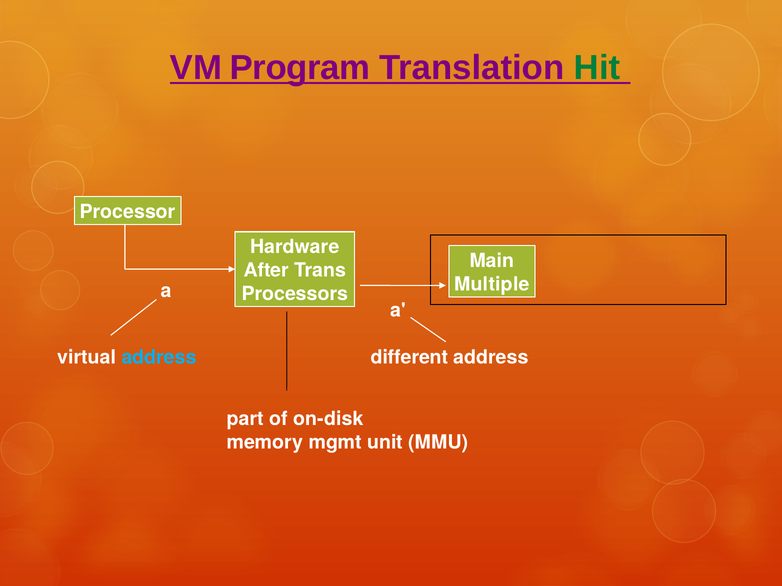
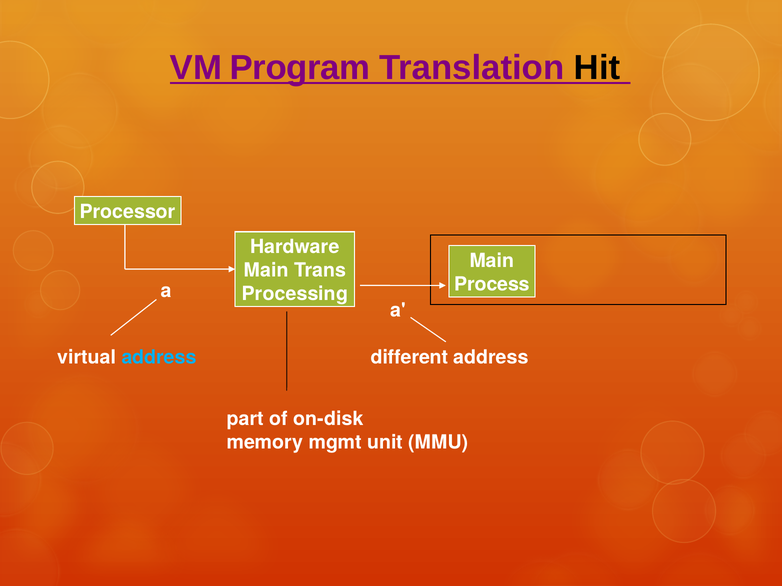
Hit colour: green -> black (597, 68)
After: After -> Main (266, 271)
Multiple: Multiple -> Process (492, 285)
Processors: Processors -> Processing (295, 294)
